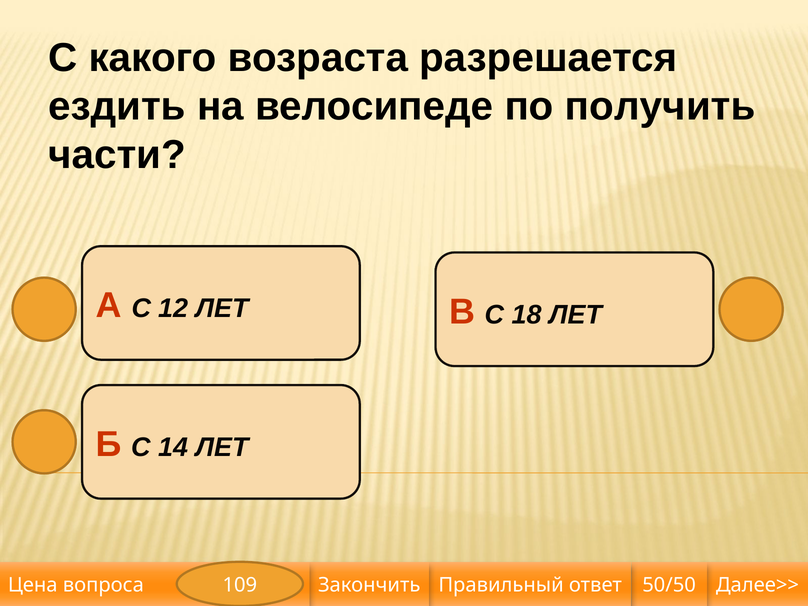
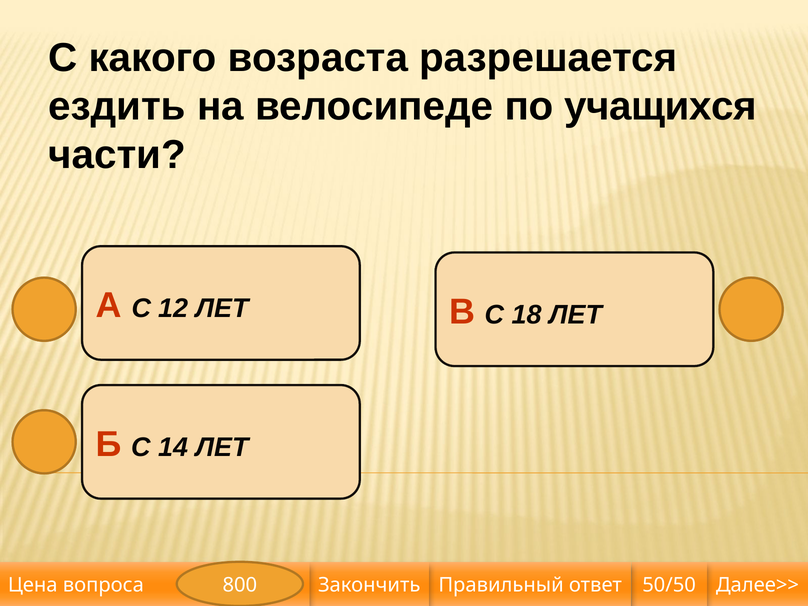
получить: получить -> учащихся (660, 106)
109: 109 -> 800 (240, 585)
